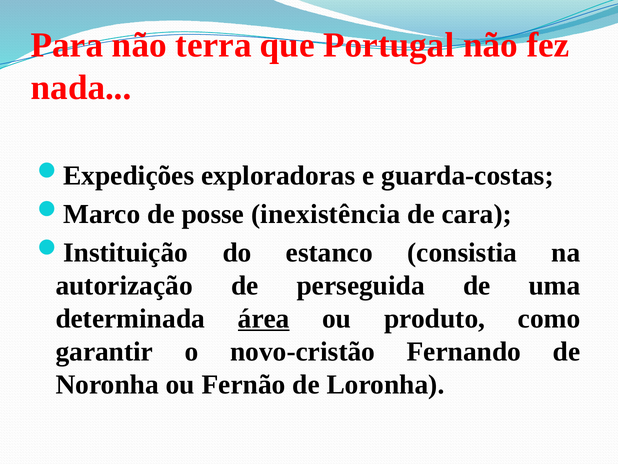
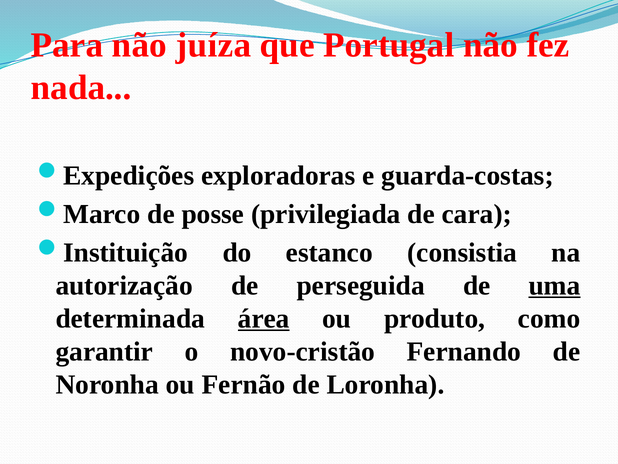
terra: terra -> juíza (213, 45)
inexistência: inexistência -> privilegiada (326, 214)
uma underline: none -> present (555, 285)
